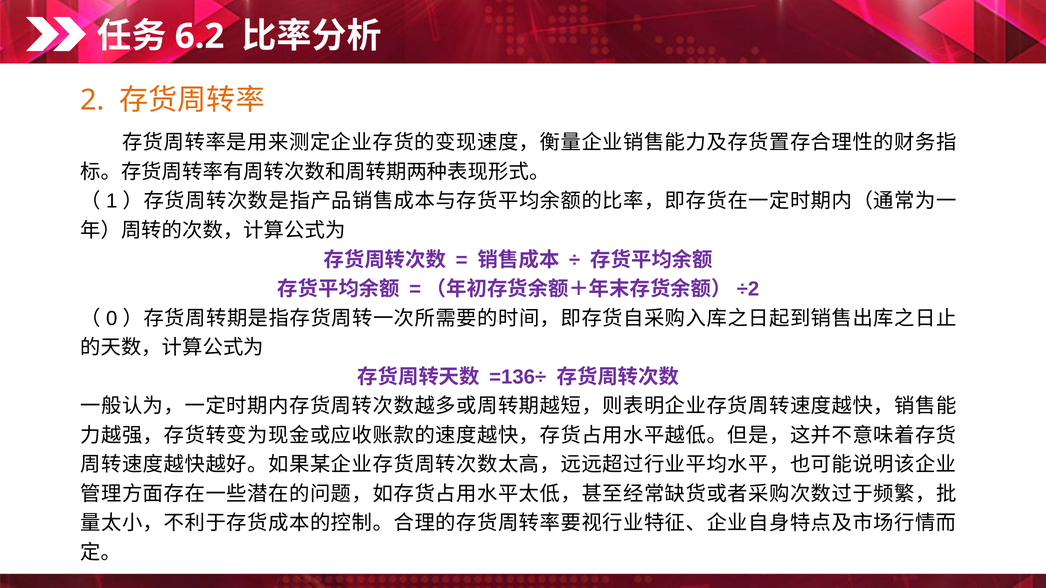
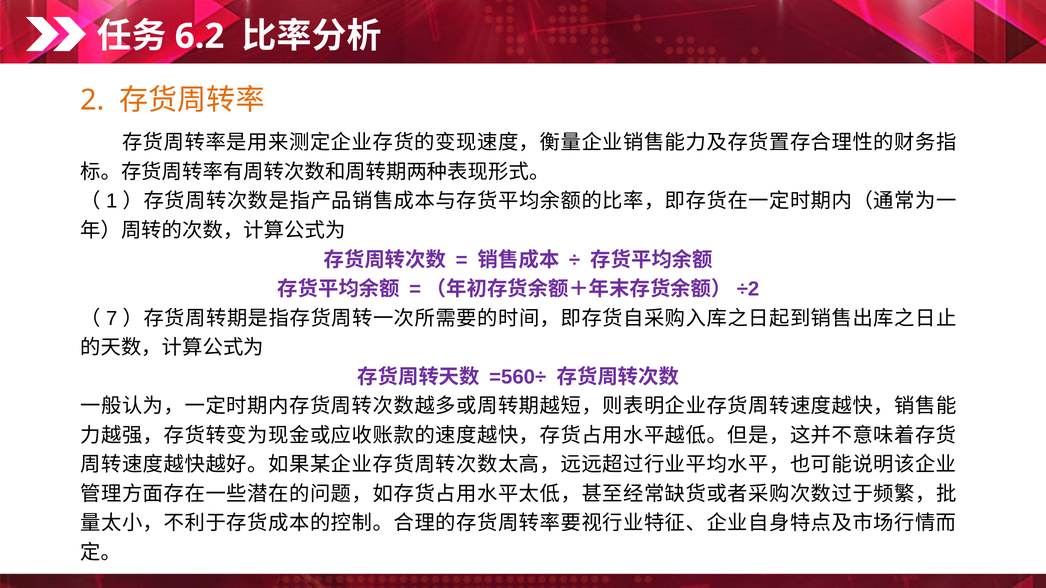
0: 0 -> 7 (112, 319)
=136÷: =136÷ -> =560÷ (518, 377)
